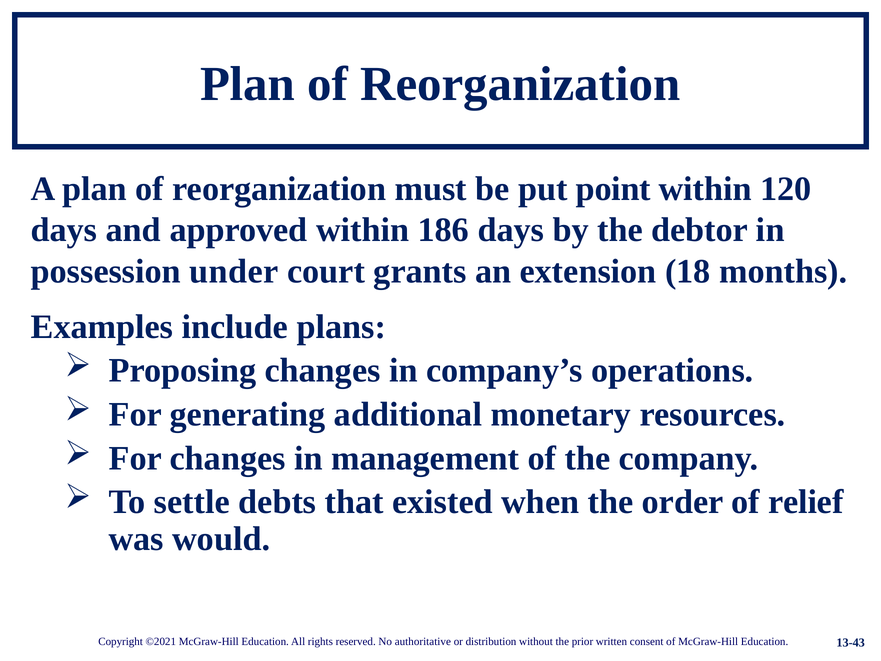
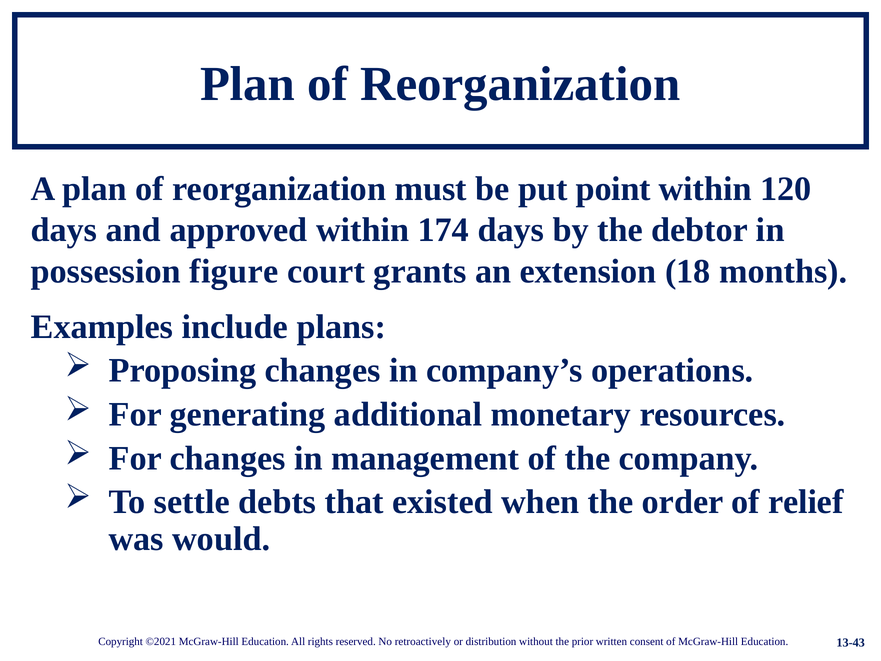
186: 186 -> 174 (443, 230)
under: under -> figure (234, 271)
authoritative: authoritative -> retroactively (423, 641)
